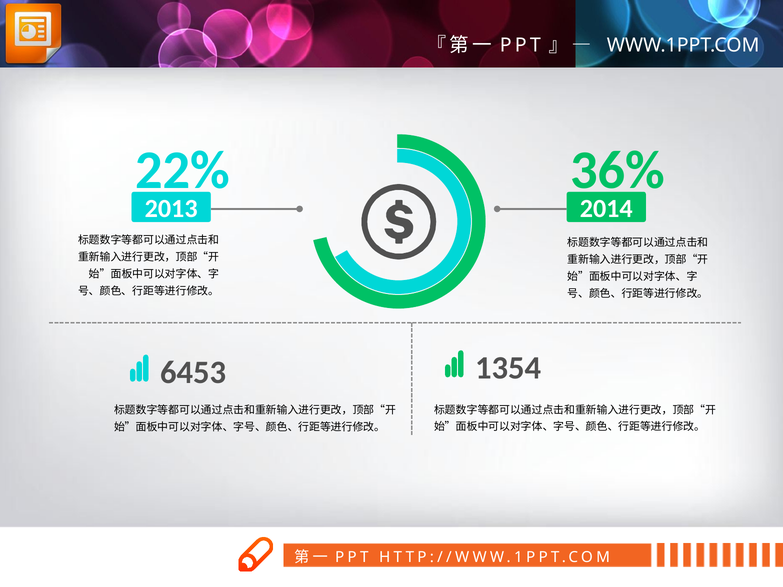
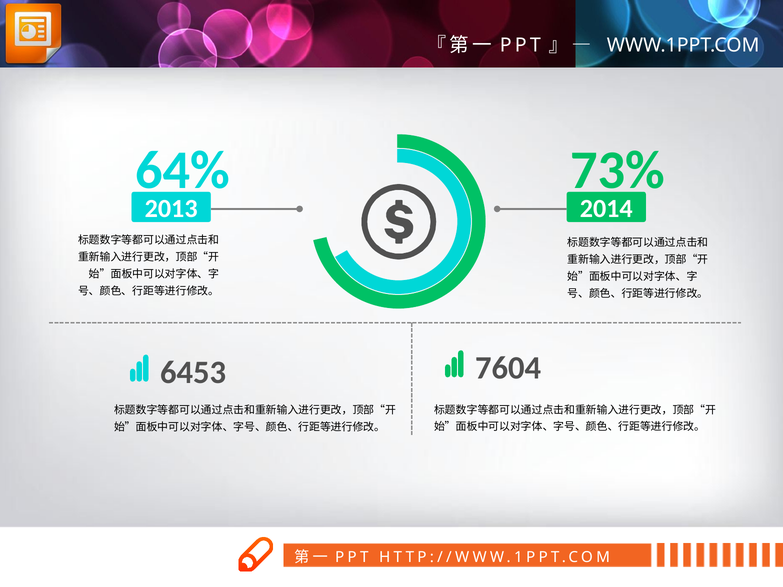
22%: 22% -> 64% (183, 170)
36%: 36% -> 73% (618, 170)
1354: 1354 -> 7604 (508, 368)
